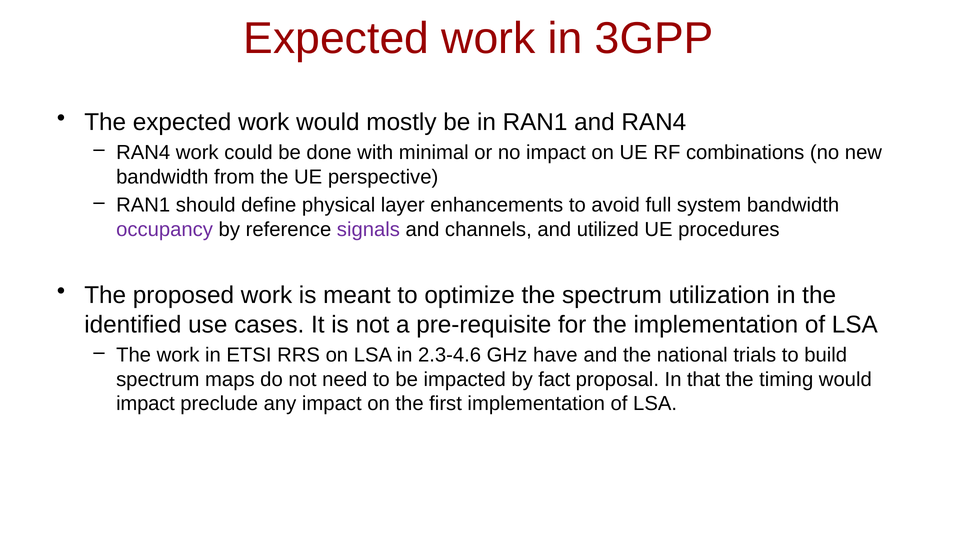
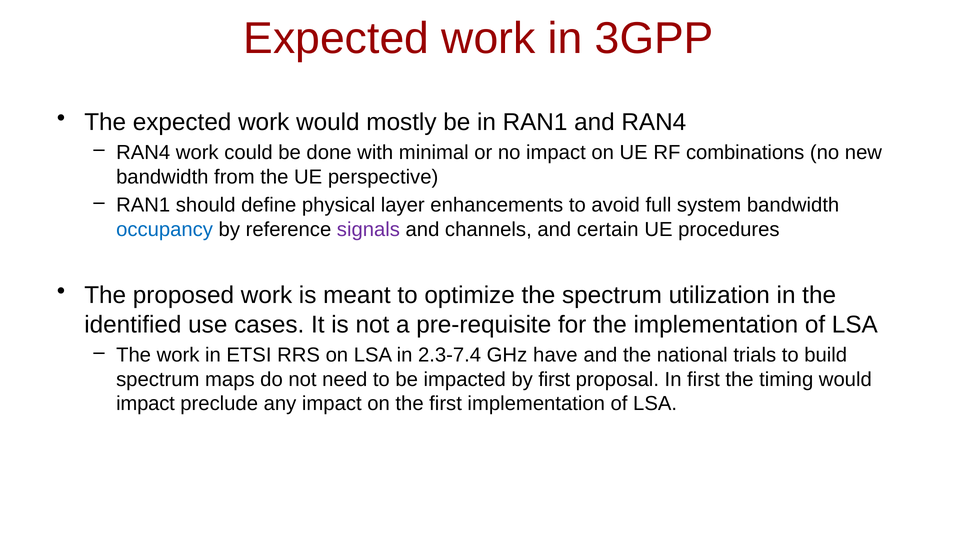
occupancy colour: purple -> blue (165, 229)
utilized: utilized -> certain (608, 229)
2.3-4.6: 2.3-4.6 -> 2.3-7.4 (450, 355)
by fact: fact -> first (554, 379)
In that: that -> first (703, 379)
